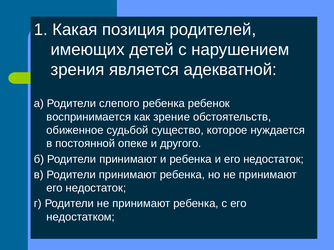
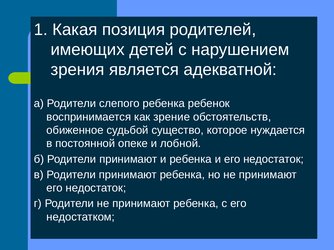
другого: другого -> лобной (181, 144)
